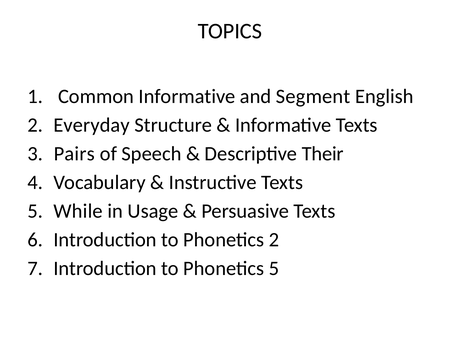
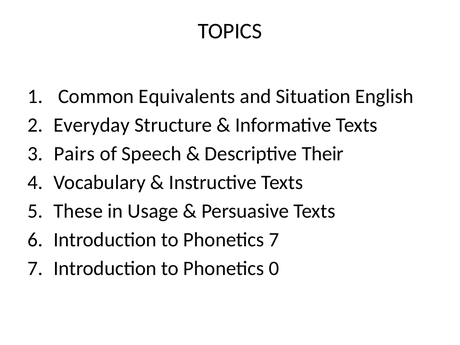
Common Informative: Informative -> Equivalents (187, 97)
Segment: Segment -> Situation (313, 97)
While: While -> These (78, 211)
Phonetics 2: 2 -> 7 (274, 240)
Phonetics 5: 5 -> 0 (274, 268)
